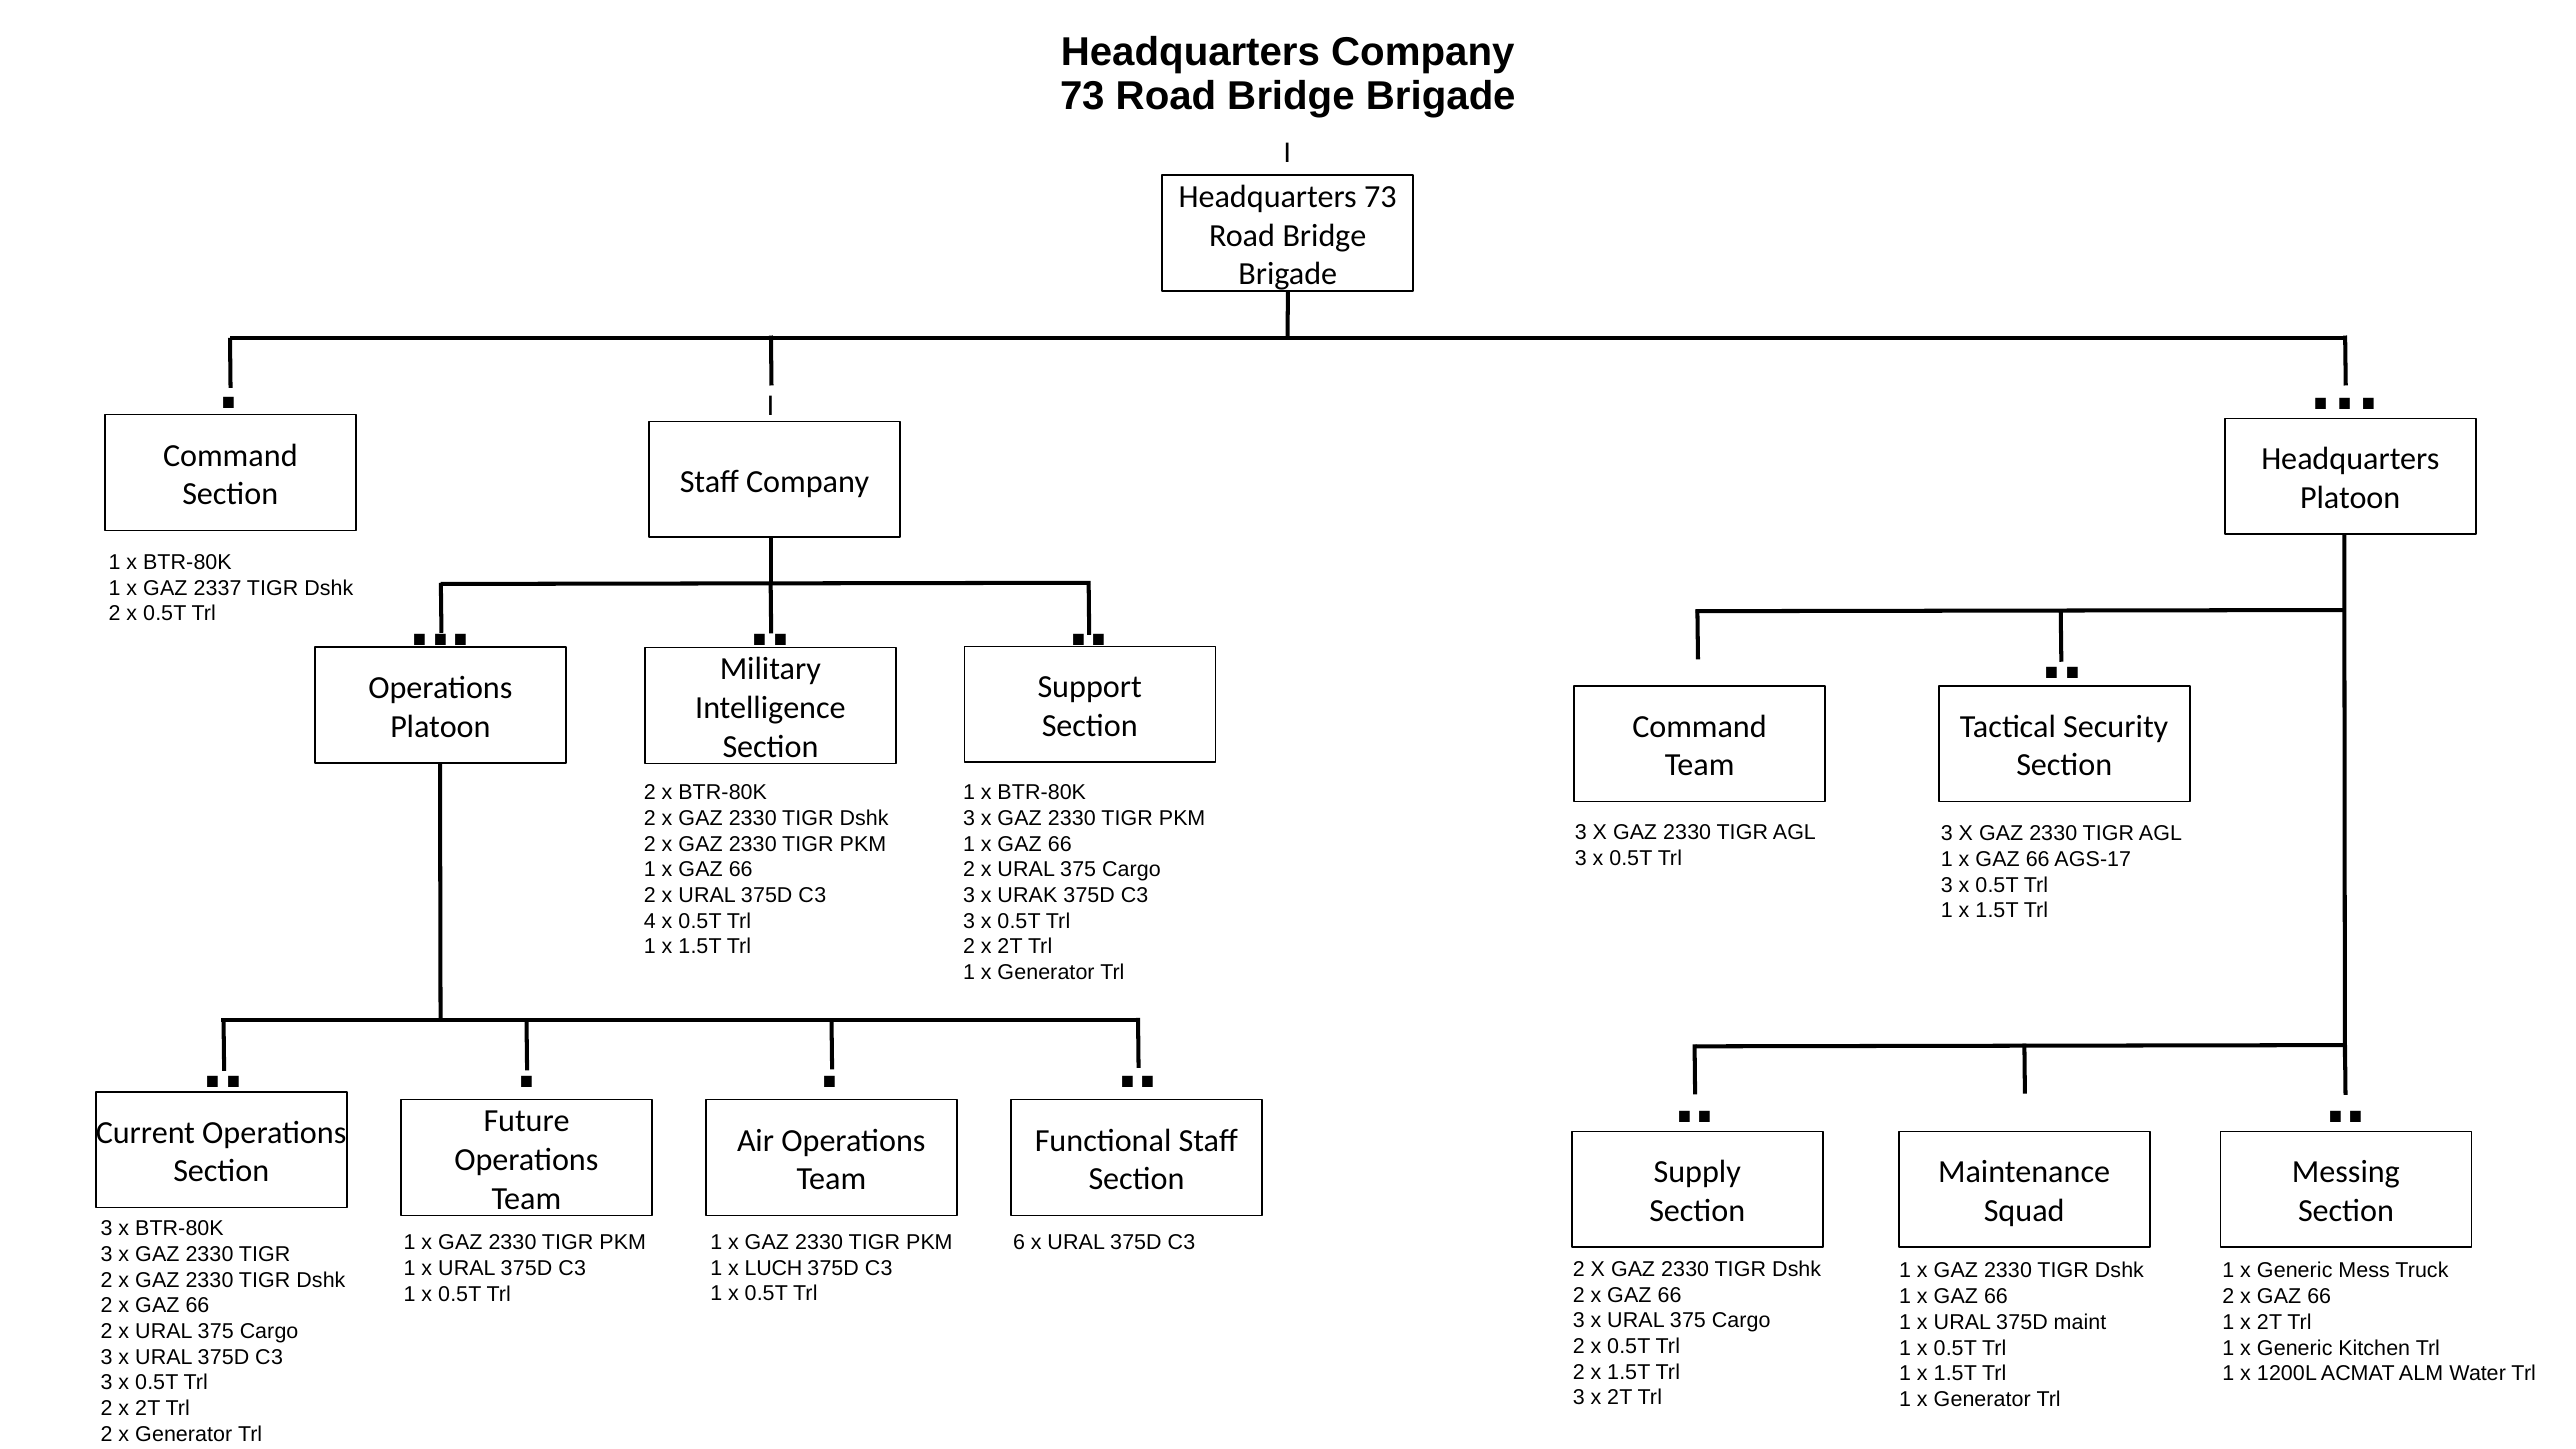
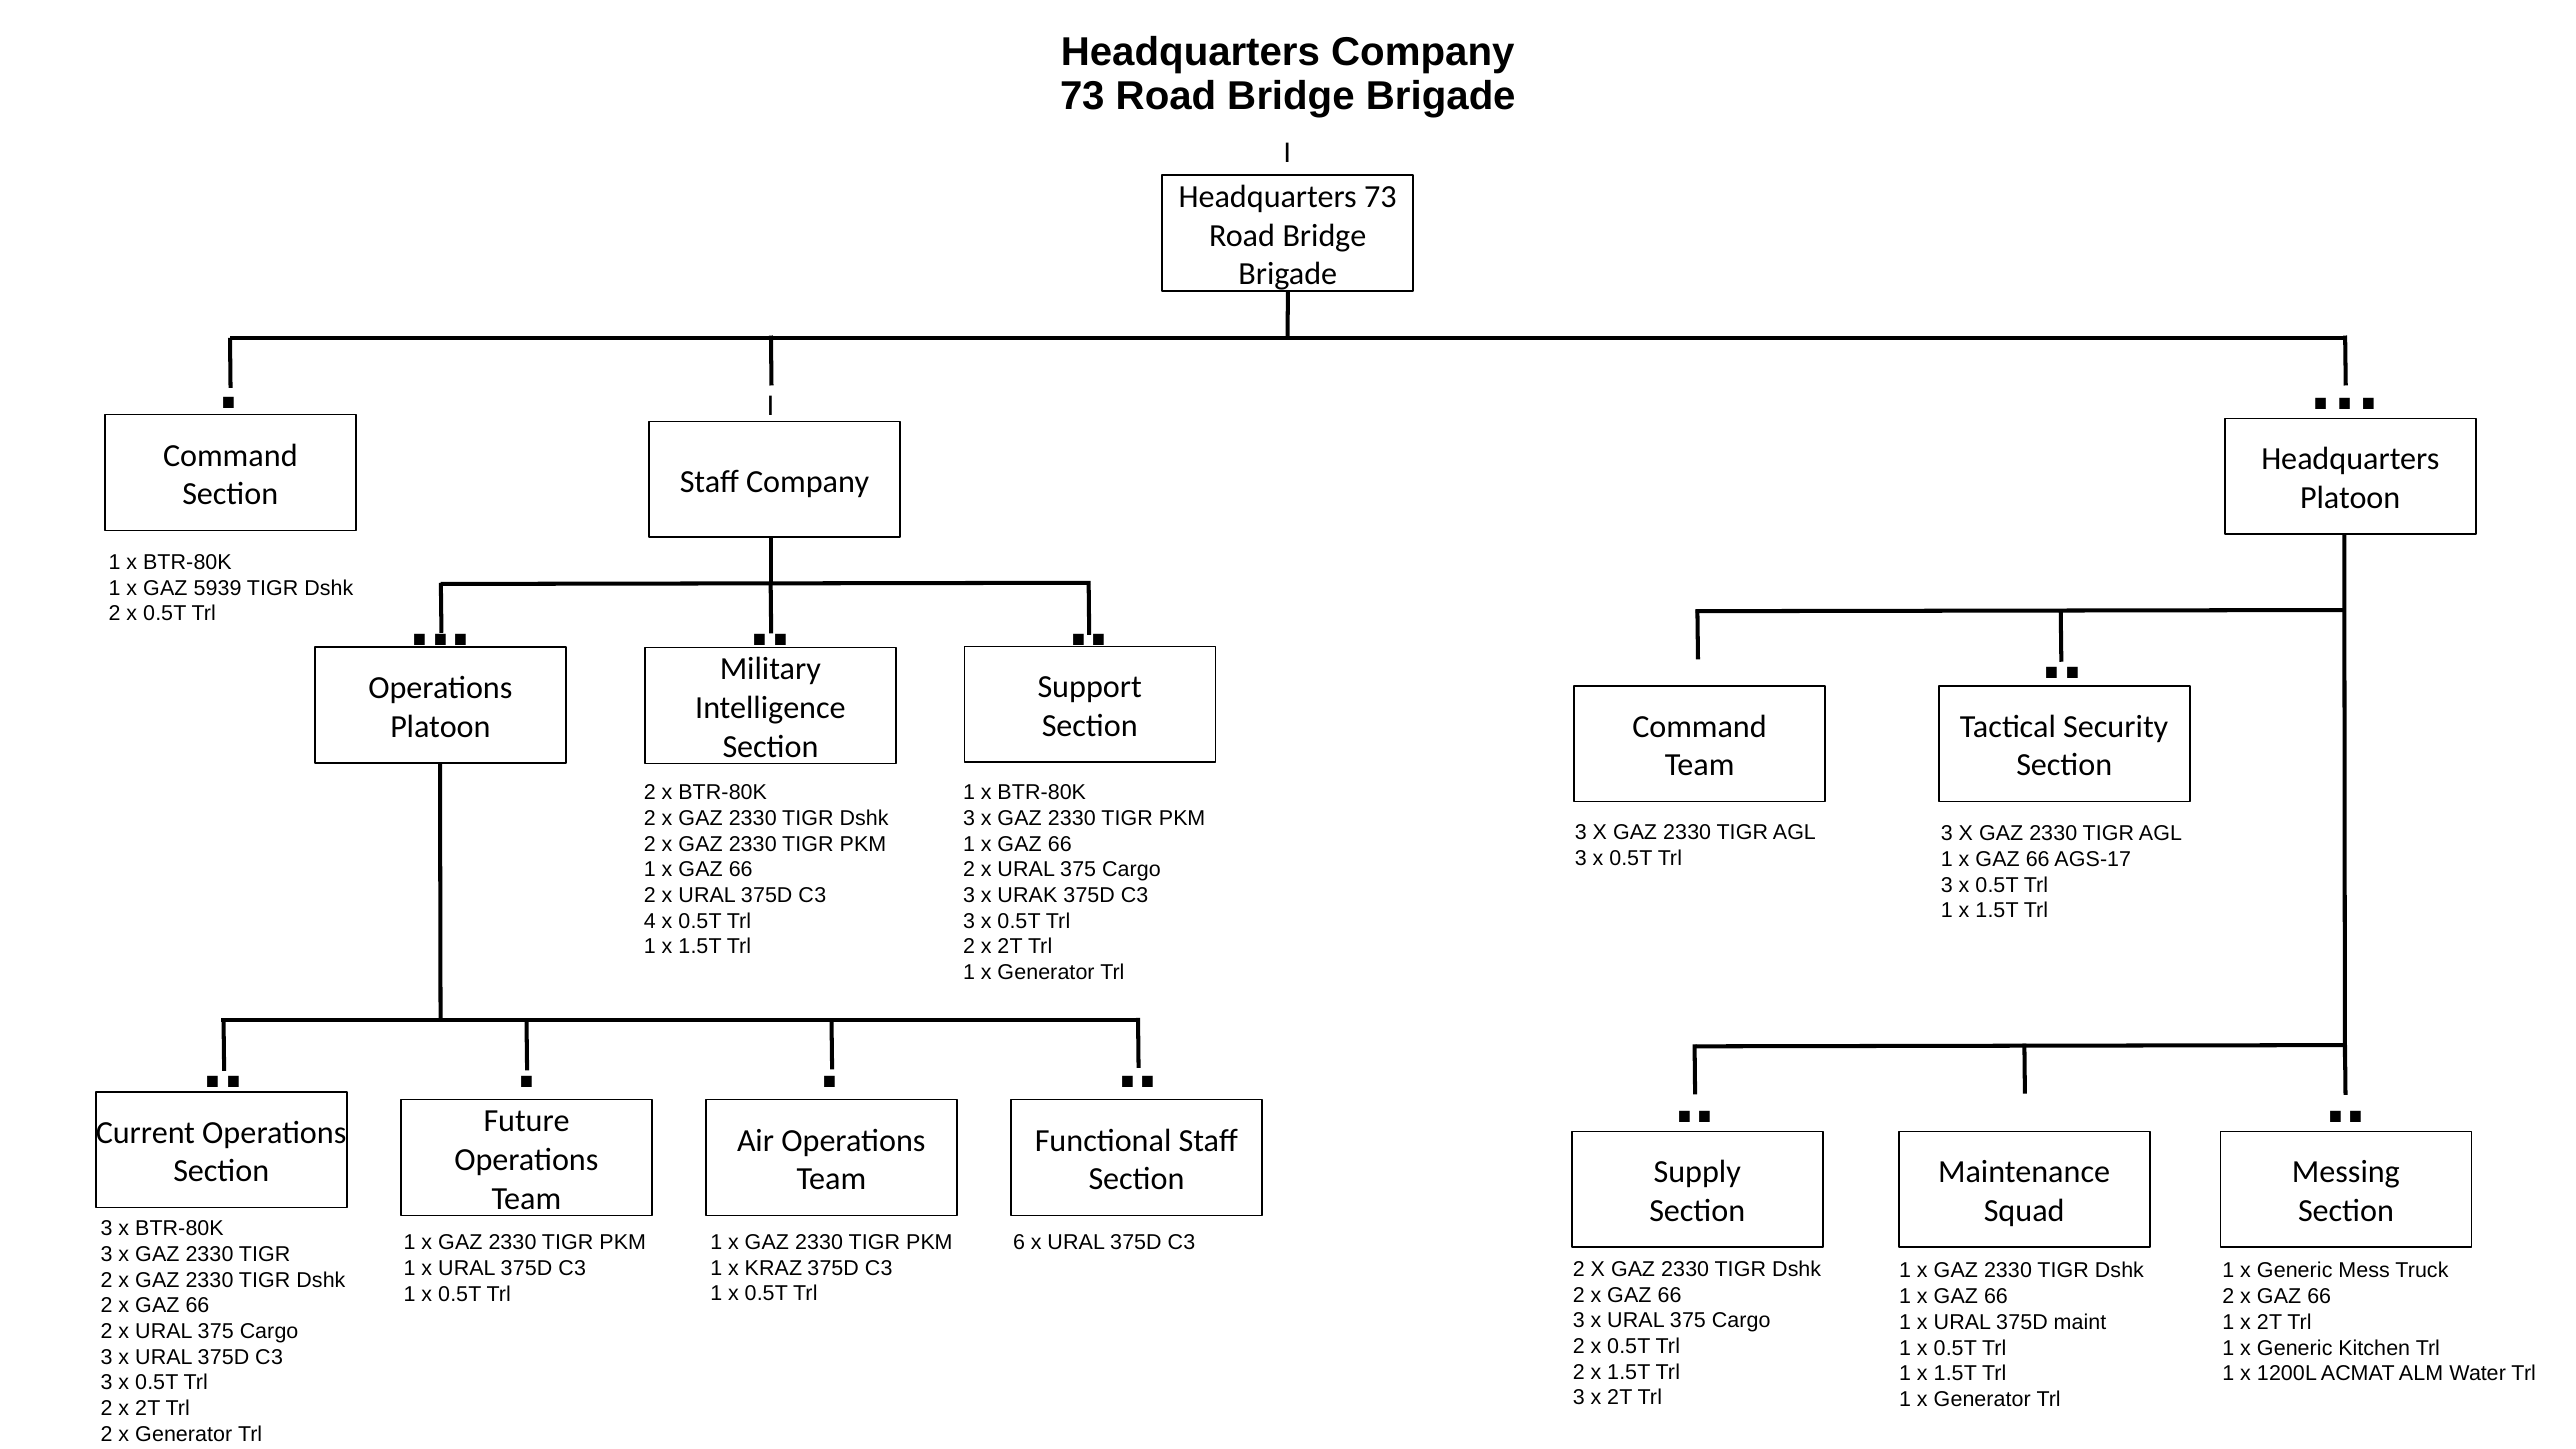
2337: 2337 -> 5939 (218, 588)
LUCH: LUCH -> KRAZ (773, 1268)
